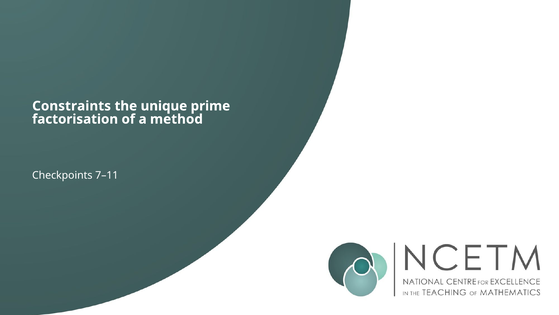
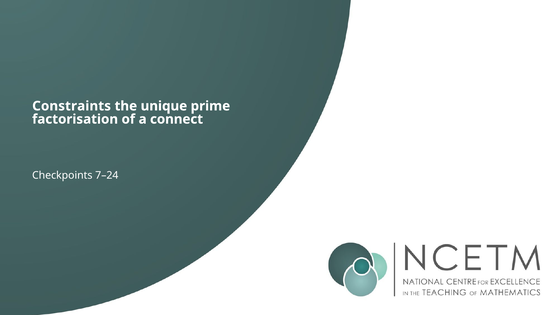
method: method -> connect (177, 119)
7–11: 7–11 -> 7–24 (107, 175)
